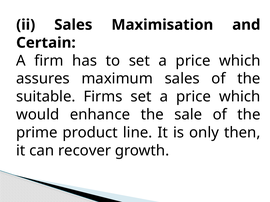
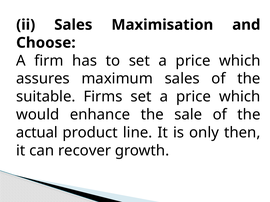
Certain: Certain -> Choose (46, 43)
prime: prime -> actual (37, 133)
